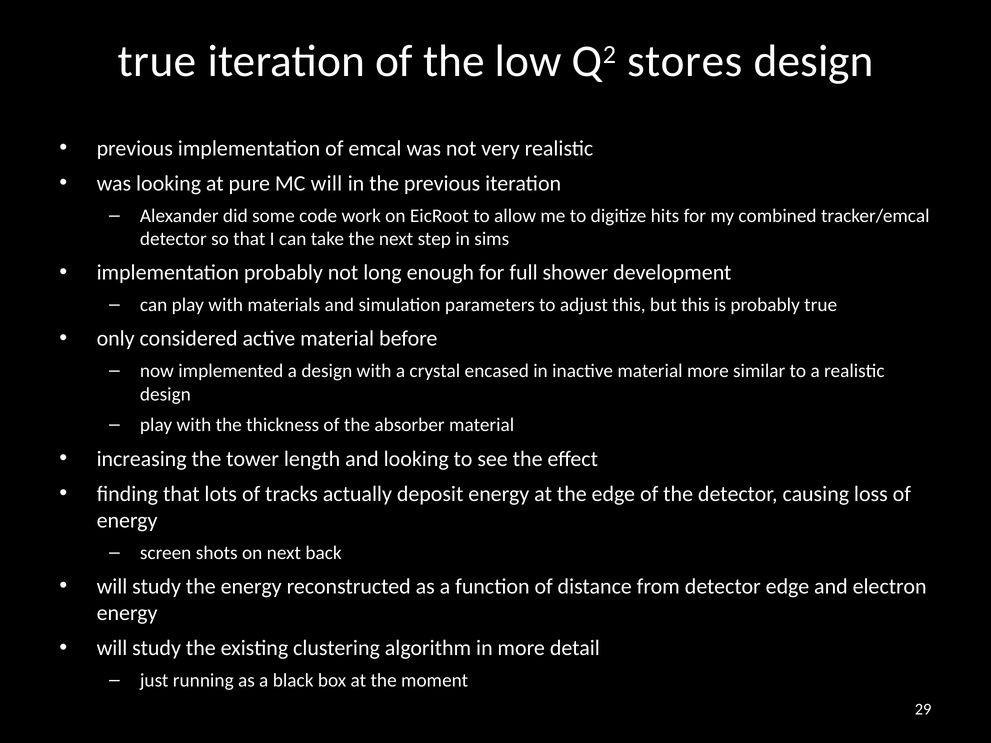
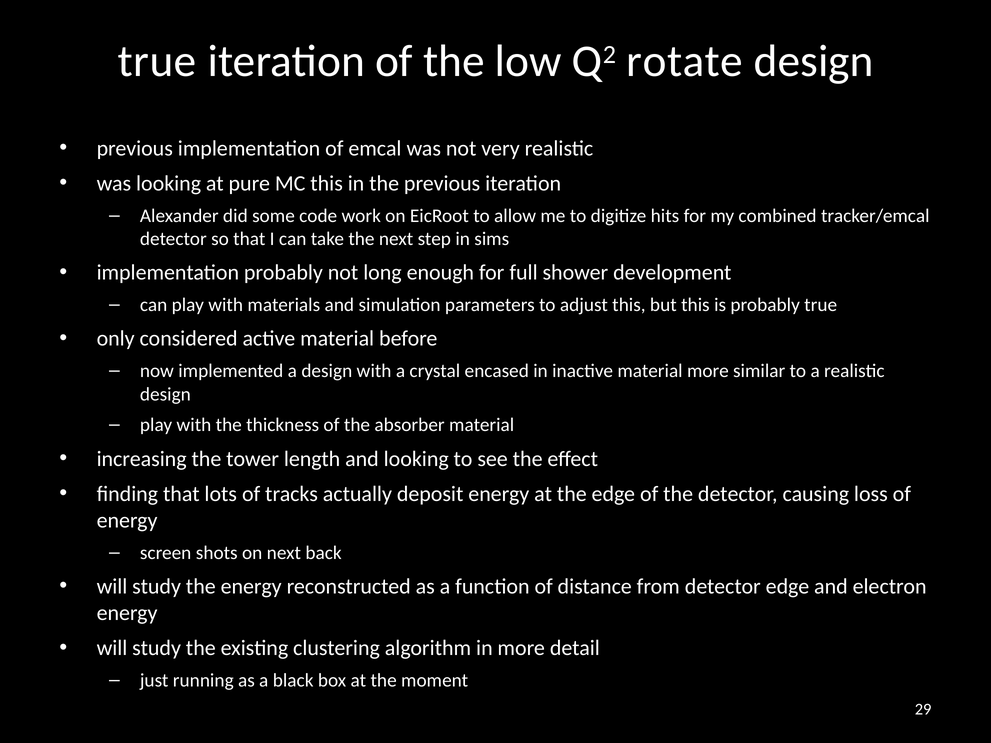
stores: stores -> rotate (685, 61)
MC will: will -> this (327, 184)
